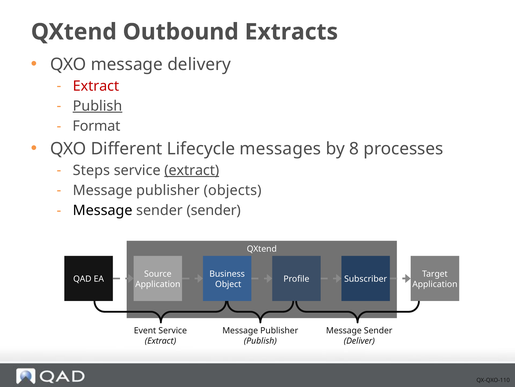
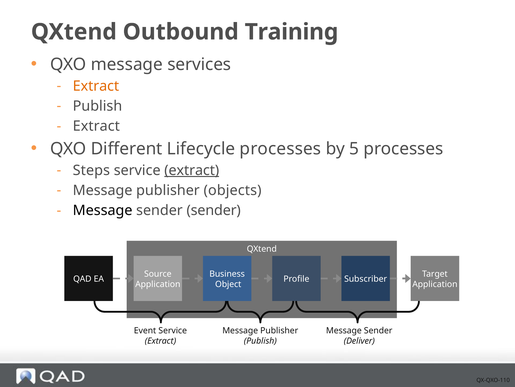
Extracts: Extracts -> Training (291, 32)
delivery: delivery -> services (199, 64)
Extract colour: red -> orange (96, 86)
Publish underline: present -> none (97, 106)
Format: Format -> Extract (96, 126)
Lifecycle messages: messages -> processes (280, 148)
8: 8 -> 5 (354, 148)
